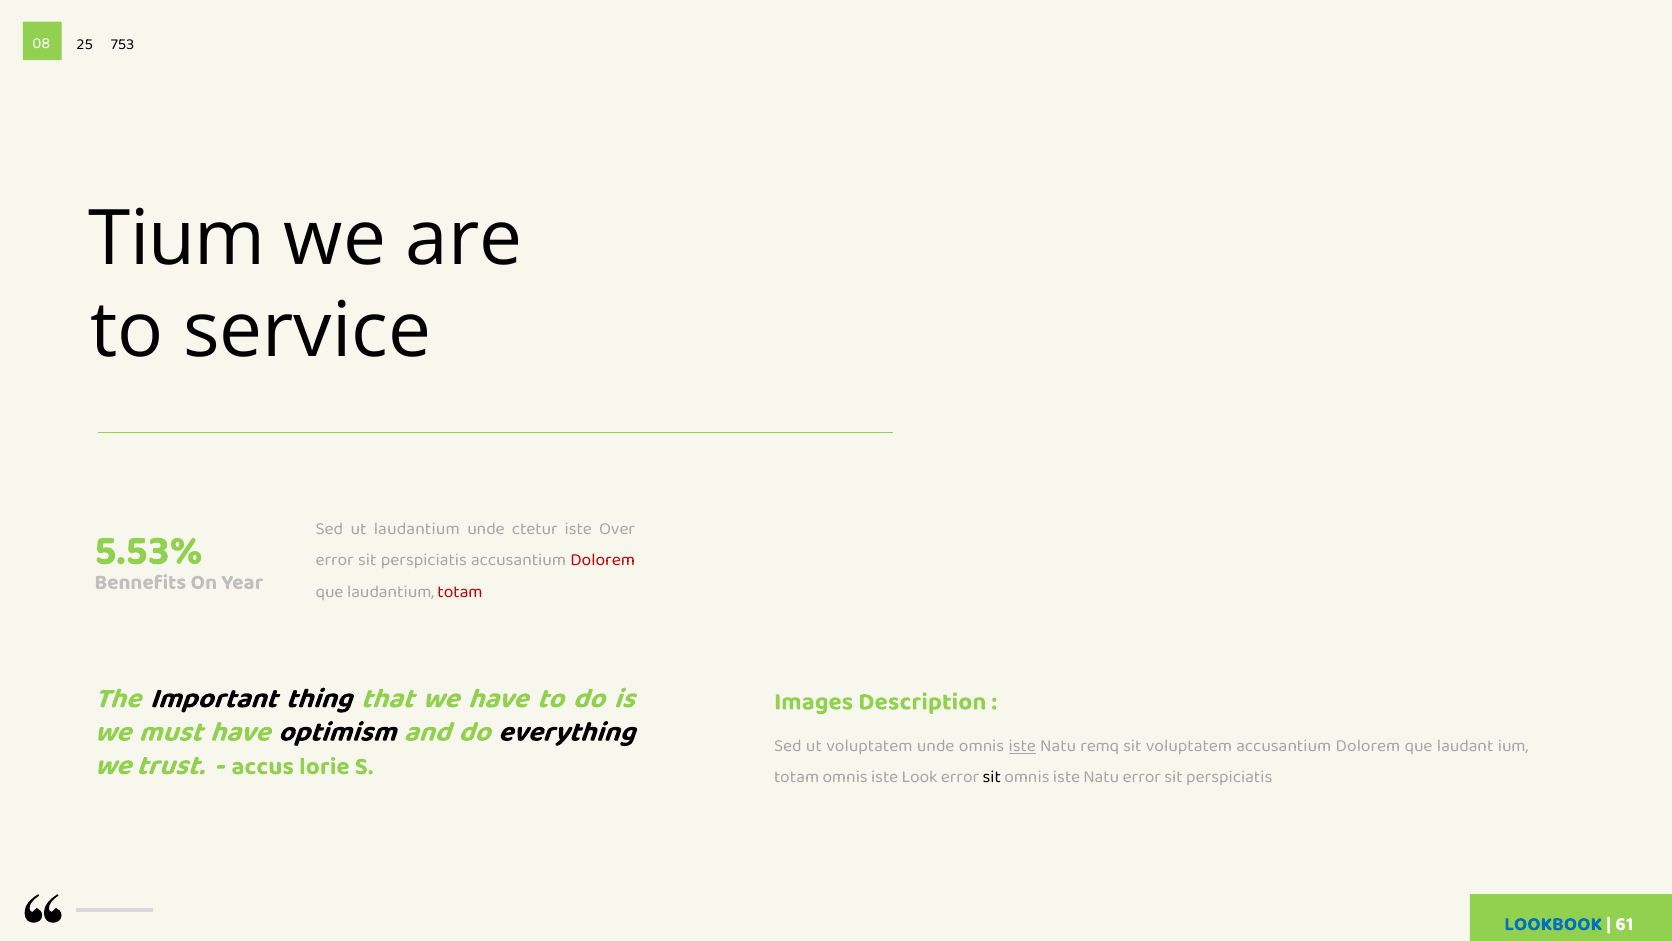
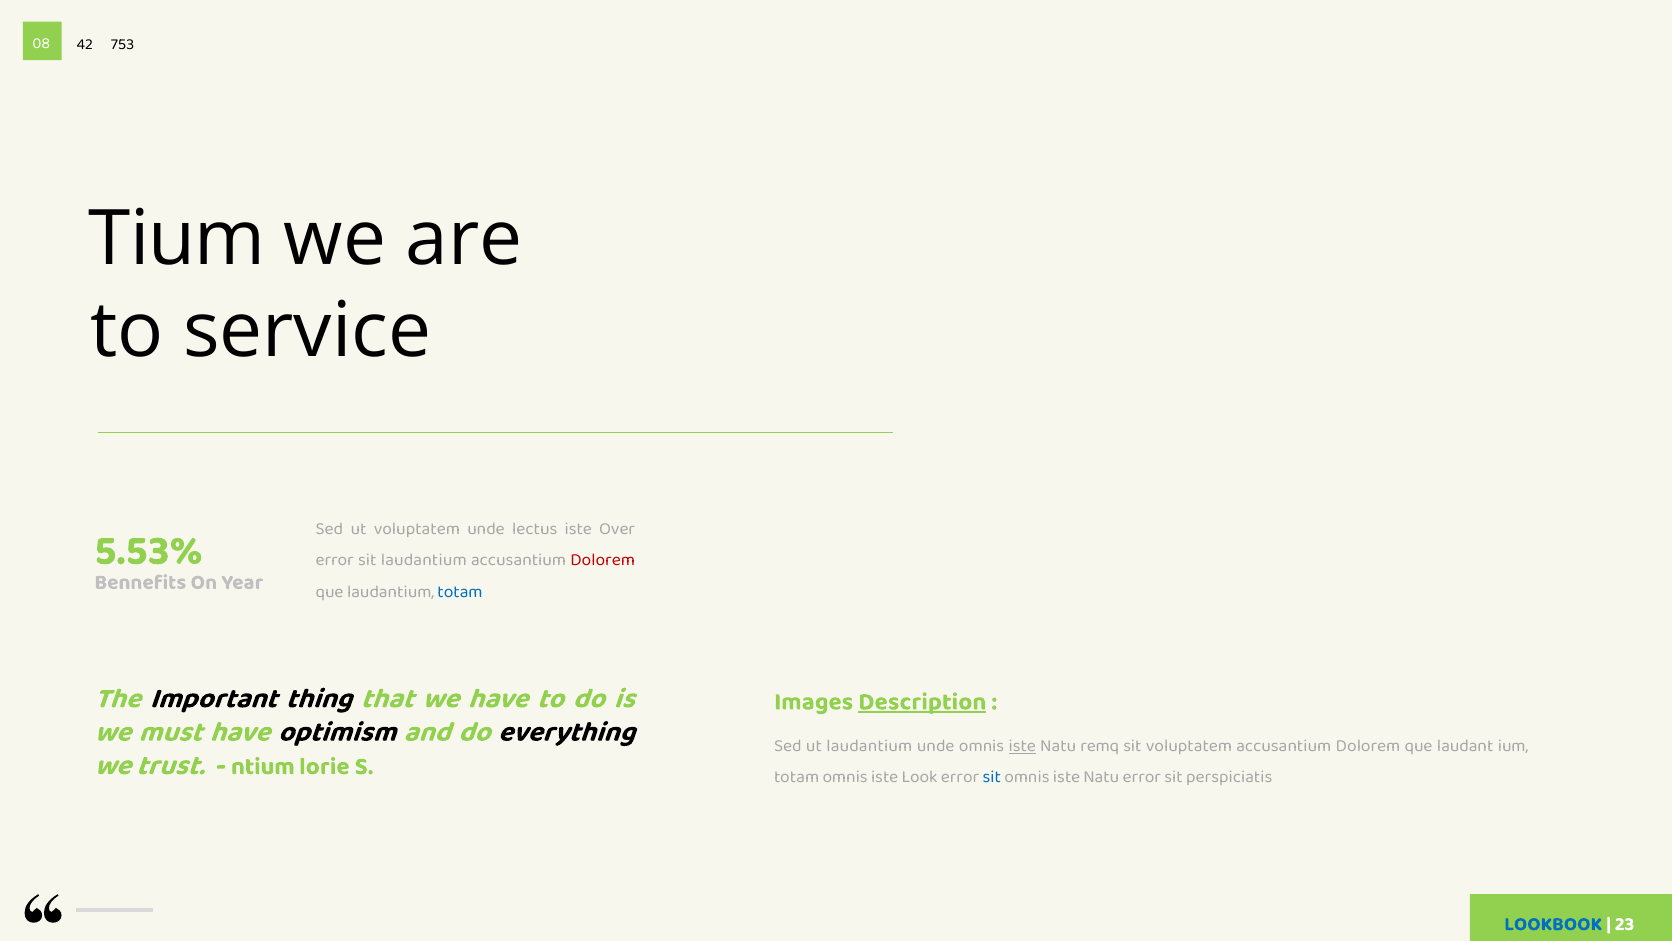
25: 25 -> 42 (85, 44)
ut laudantium: laudantium -> voluptatem (417, 528)
ctetur: ctetur -> lectus (535, 528)
perspiciatis: perspiciatis -> laudantium (424, 560)
totam colour: red -> blue (460, 591)
Description underline: none -> present (922, 701)
ut voluptatem: voluptatem -> laudantium (869, 745)
accus: accus -> ntium (263, 766)
sit colour: black -> blue (992, 777)
61: 61 -> 23 (1625, 923)
